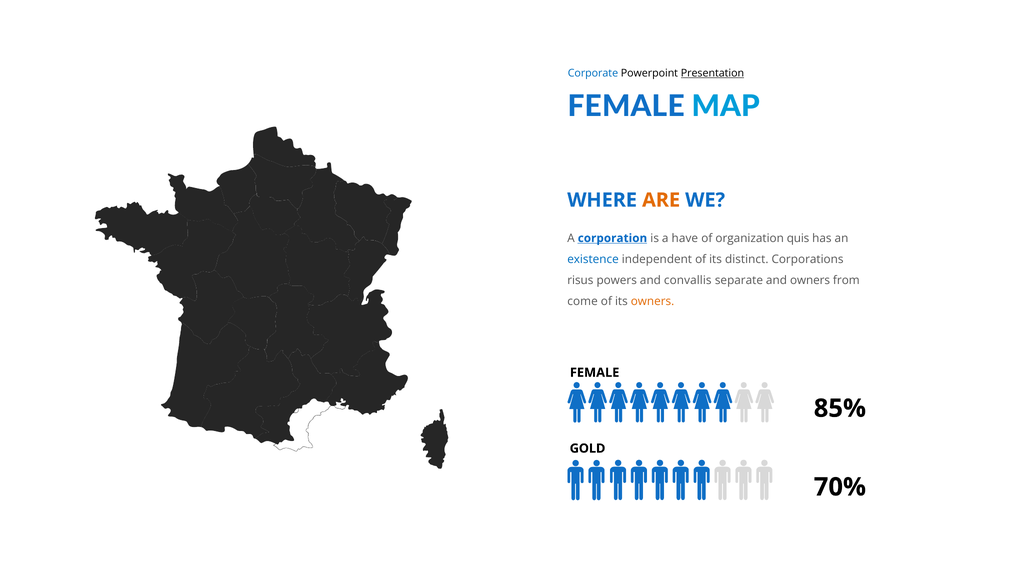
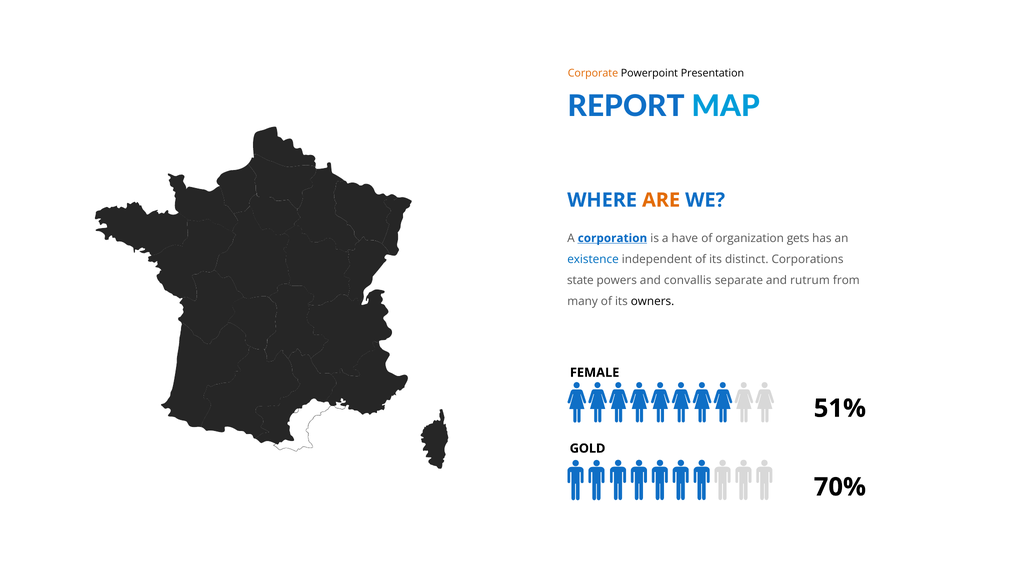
Corporate colour: blue -> orange (593, 73)
Presentation underline: present -> none (712, 73)
FEMALE: FEMALE -> REPORT (626, 107)
quis: quis -> gets (798, 238)
risus: risus -> state (580, 280)
and owners: owners -> rutrum (810, 280)
come: come -> many (583, 302)
owners colour: orange -> black (653, 302)
85%: 85% -> 51% (840, 408)
